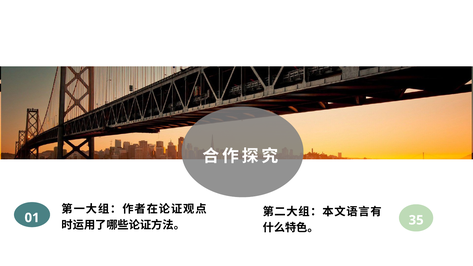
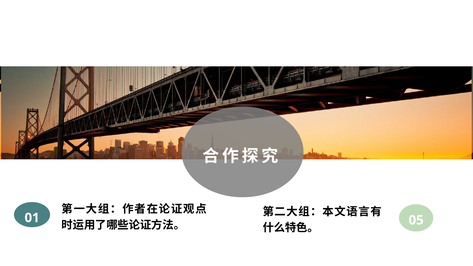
35: 35 -> 05 (416, 220)
